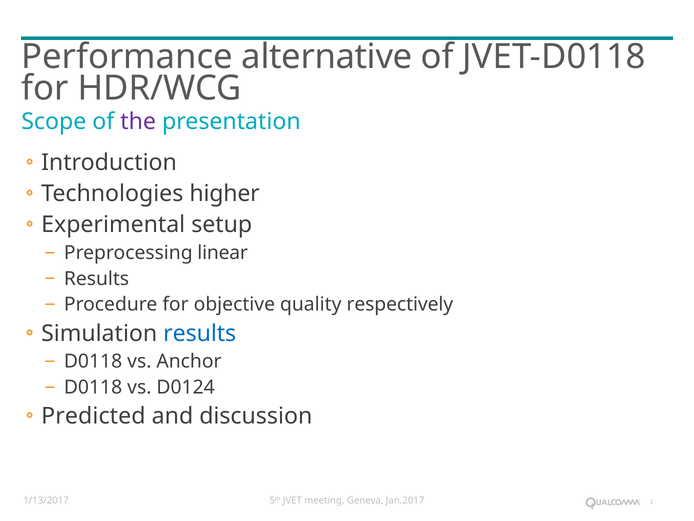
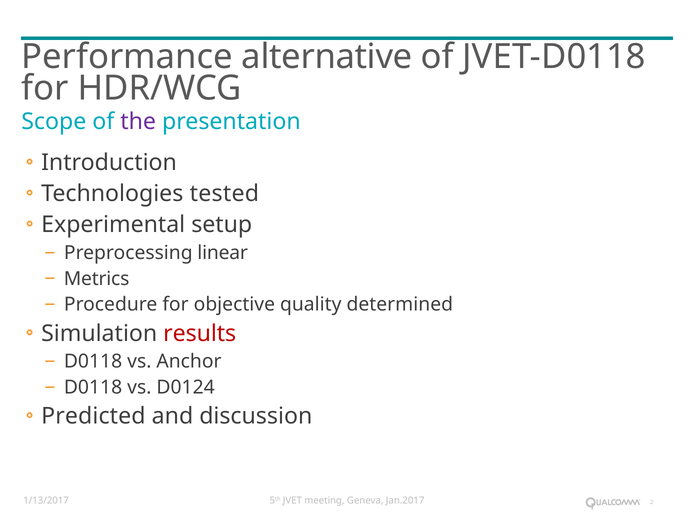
higher: higher -> tested (224, 194)
Results: Results -> Metrics (97, 278)
respectively: respectively -> determined (400, 304)
results colour: blue -> red (200, 333)
